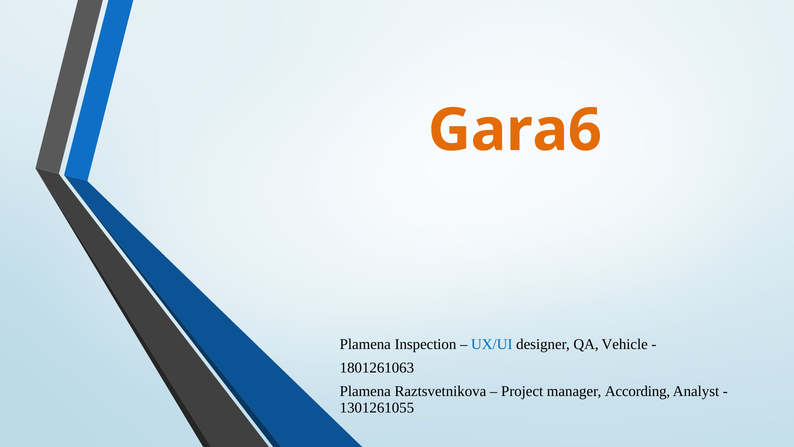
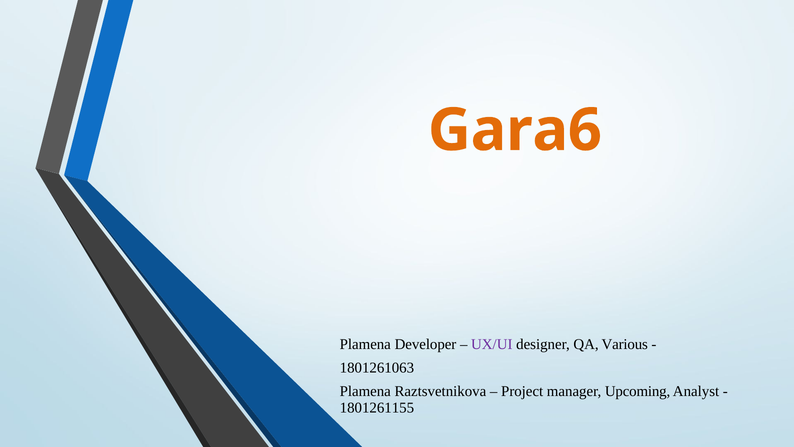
Inspection: Inspection -> Developer (425, 344)
UX/UI colour: blue -> purple (492, 344)
Vehicle: Vehicle -> Various (625, 344)
According: According -> Upcoming (638, 391)
1301261055: 1301261055 -> 1801261155 (377, 407)
